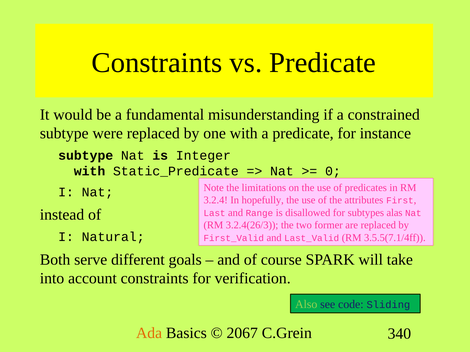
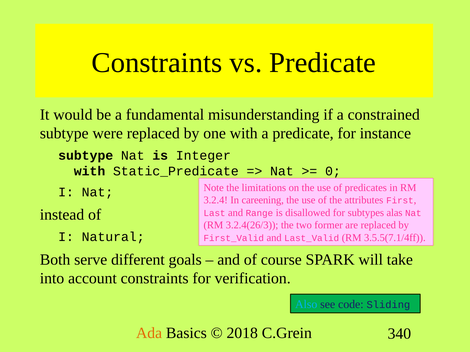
hopefully: hopefully -> careening (263, 200)
Also colour: light green -> light blue (306, 305)
2067: 2067 -> 2018 (242, 334)
